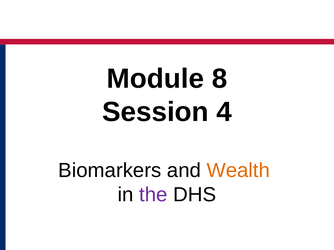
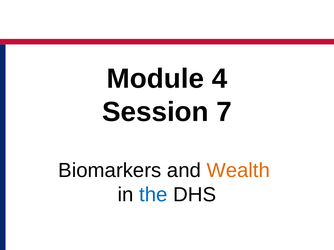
8: 8 -> 4 (219, 79)
4: 4 -> 7 (224, 112)
the colour: purple -> blue (153, 195)
